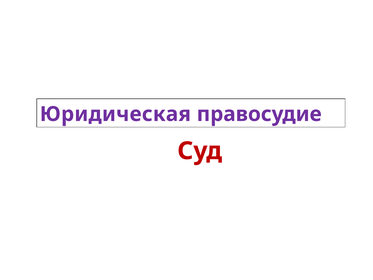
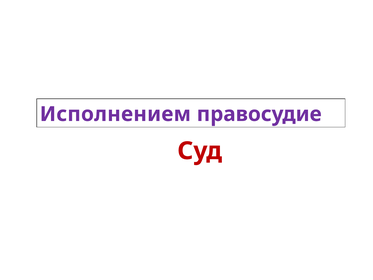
Юридическая: Юридическая -> Исполнением (115, 114)
